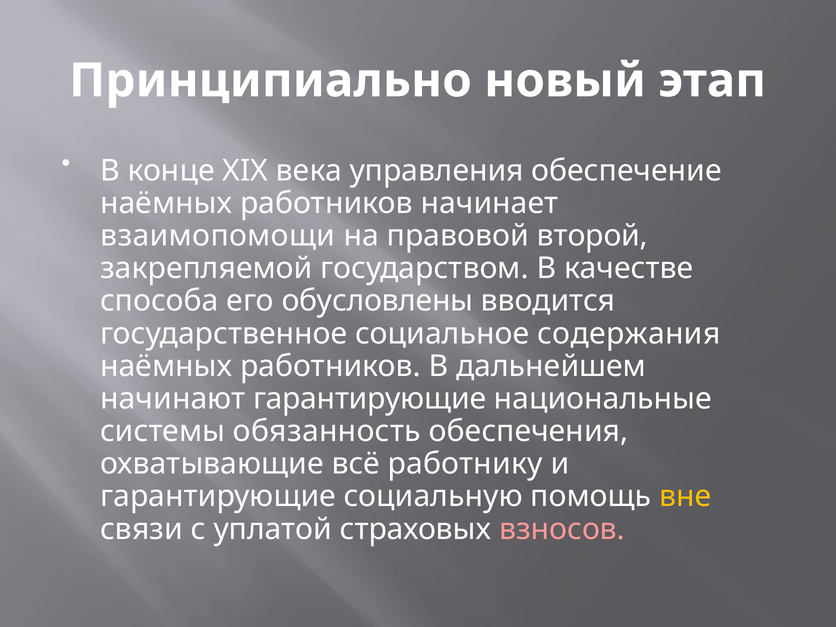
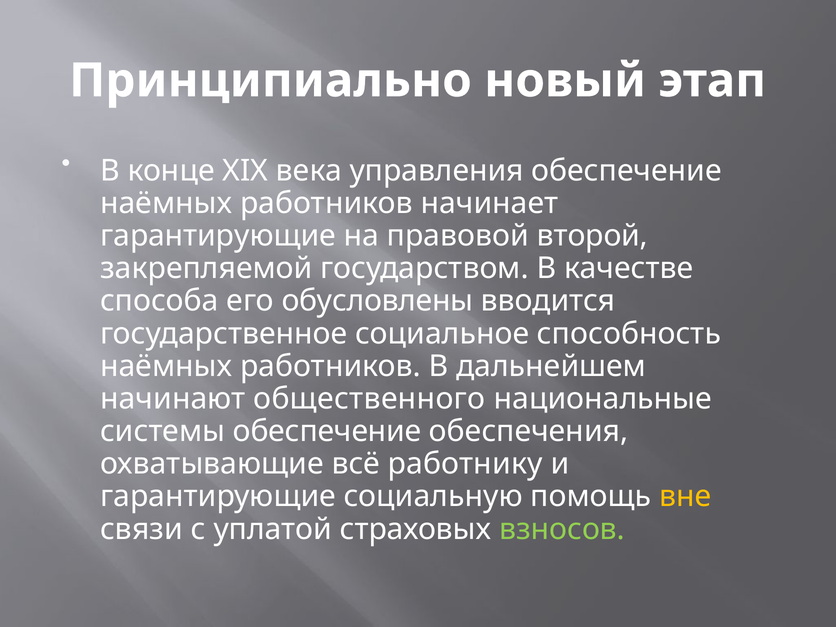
взаимопомощи: взаимопомощи -> гарантирующие (218, 236)
содержания: содержания -> способность (629, 334)
начинают гарантирующие: гарантирующие -> общественного (369, 399)
системы обязанность: обязанность -> обеспечение (327, 431)
взносов colour: pink -> light green (562, 529)
